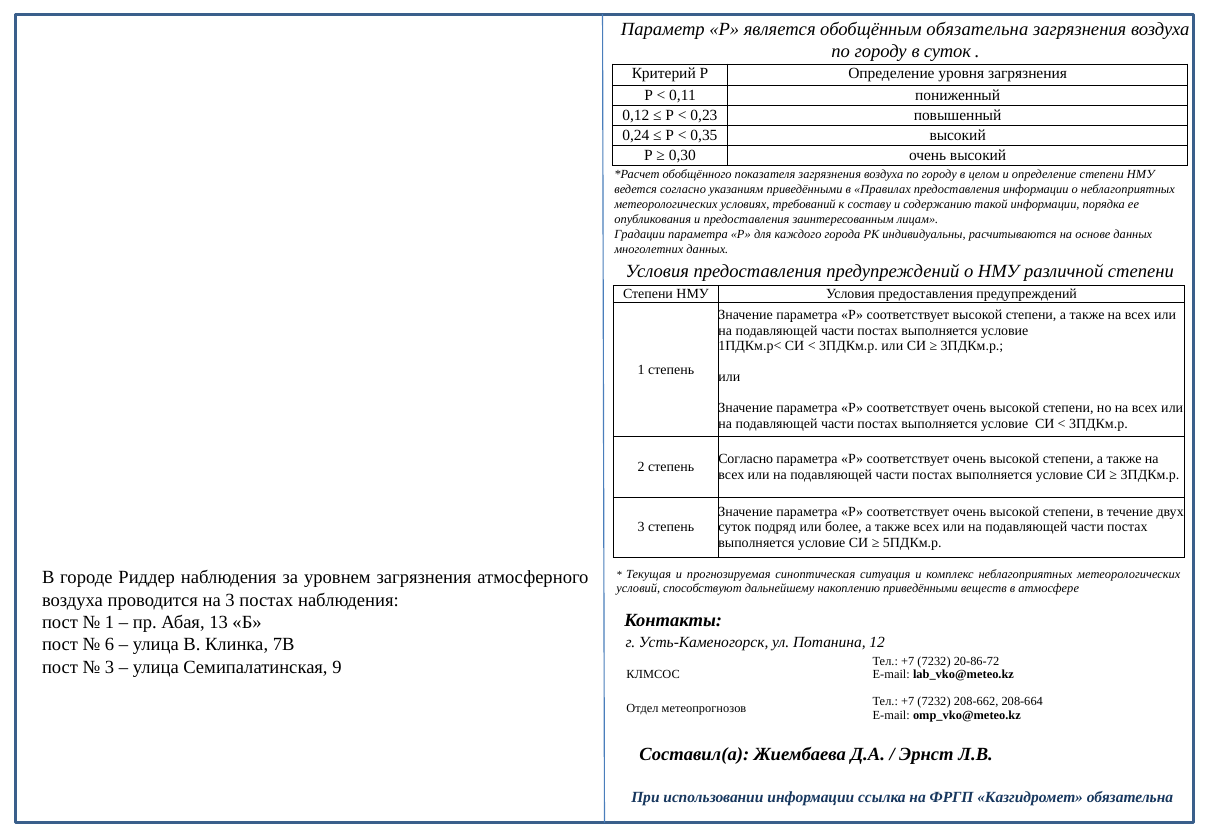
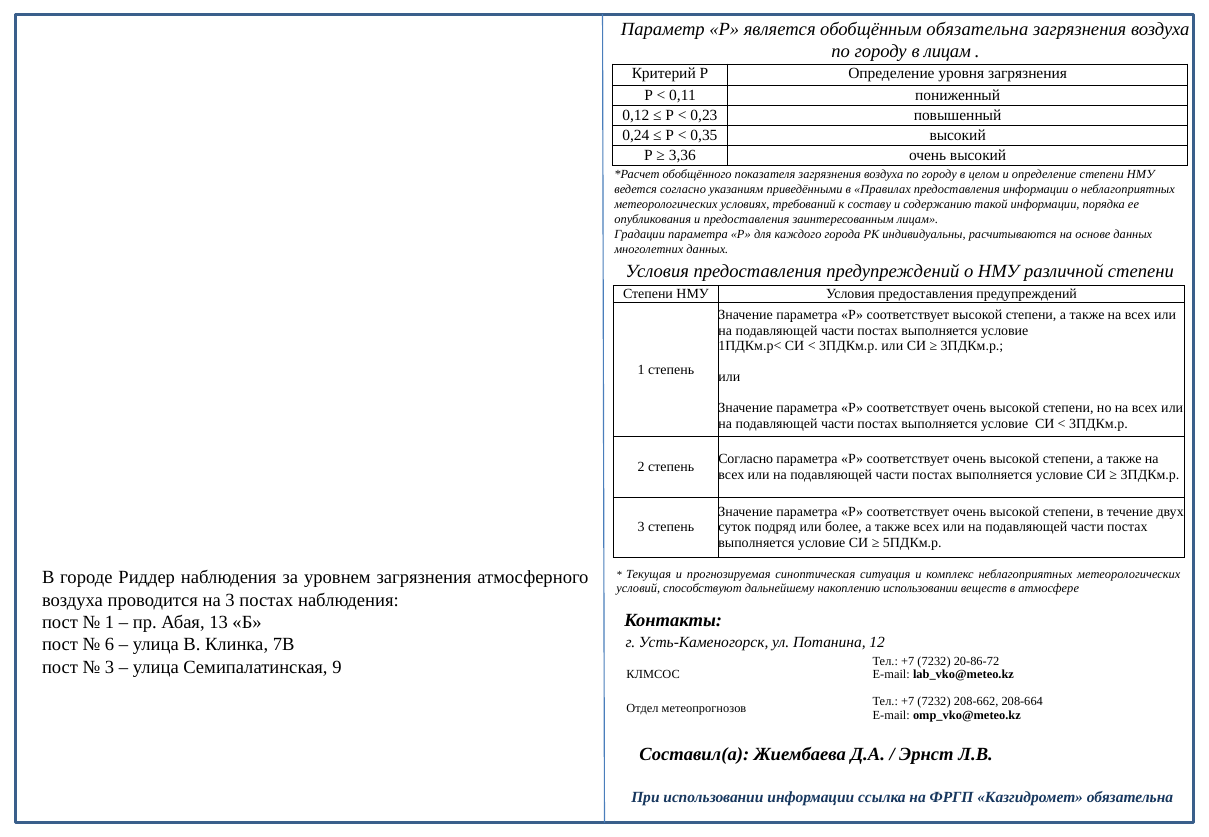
в суток: суток -> лицам (947, 51)
0,30: 0,30 -> 3,36 (682, 155)
накоплению приведёнными: приведёнными -> использовании (920, 589)
